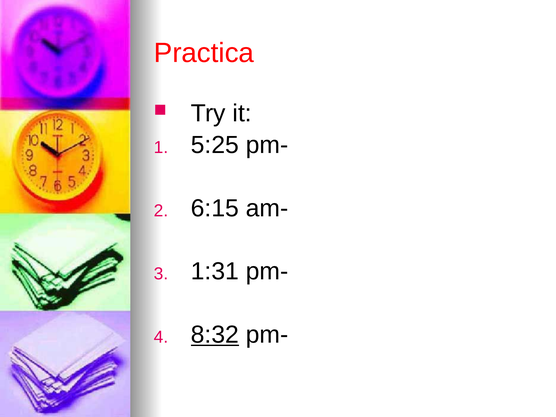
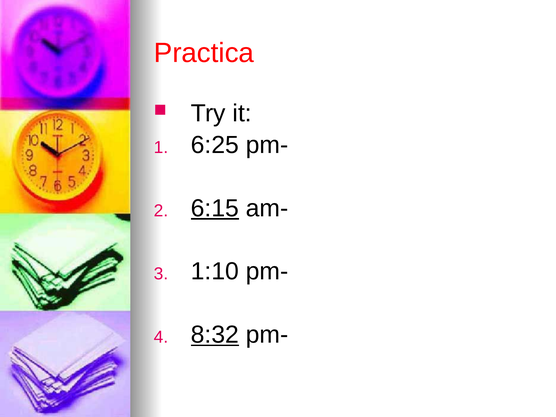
5:25: 5:25 -> 6:25 (215, 145)
6:15 underline: none -> present (215, 208)
1:31: 1:31 -> 1:10 (215, 271)
